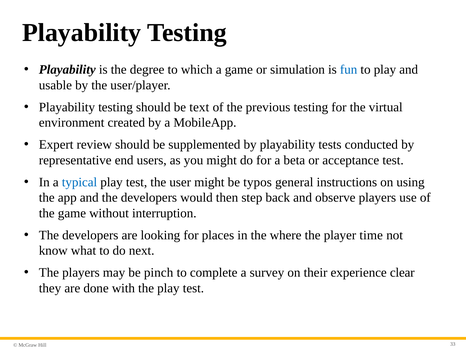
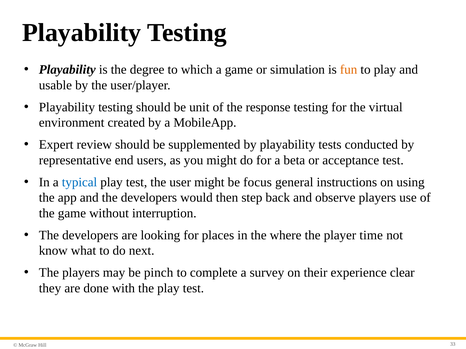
fun colour: blue -> orange (349, 70)
text: text -> unit (199, 107)
previous: previous -> response (268, 107)
typos: typos -> focus (258, 182)
